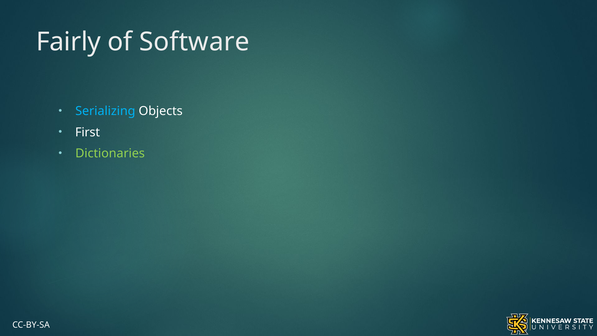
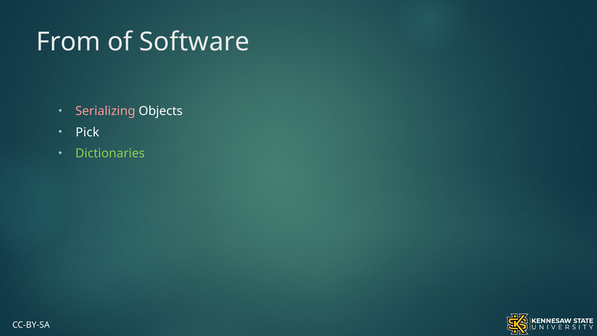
Fairly: Fairly -> From (68, 42)
Serializing colour: light blue -> pink (105, 111)
First: First -> Pick (87, 132)
